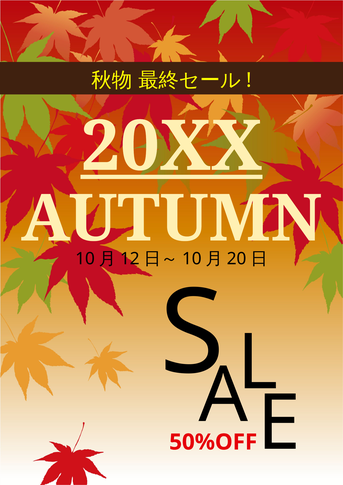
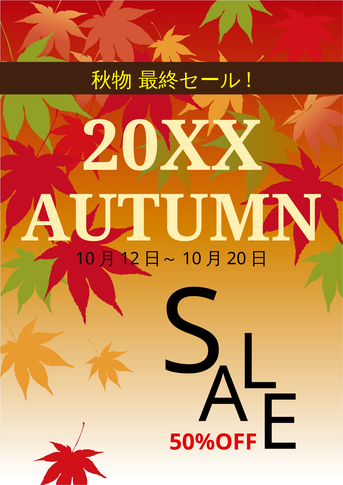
20XX underline: present -> none (171, 147)
